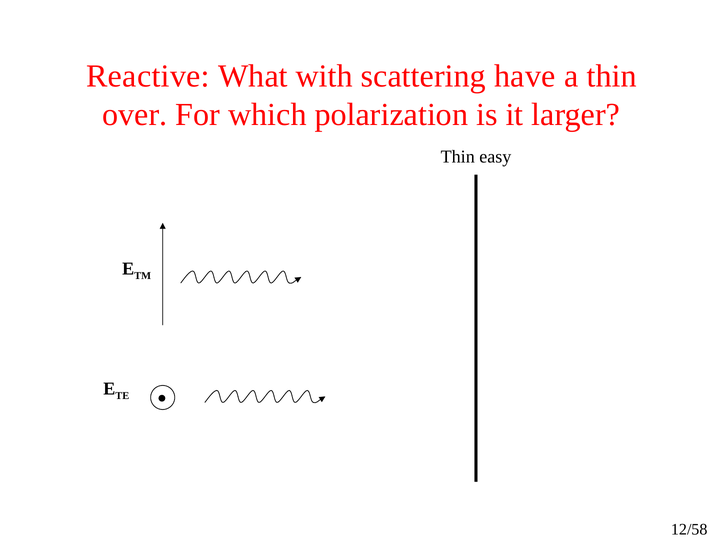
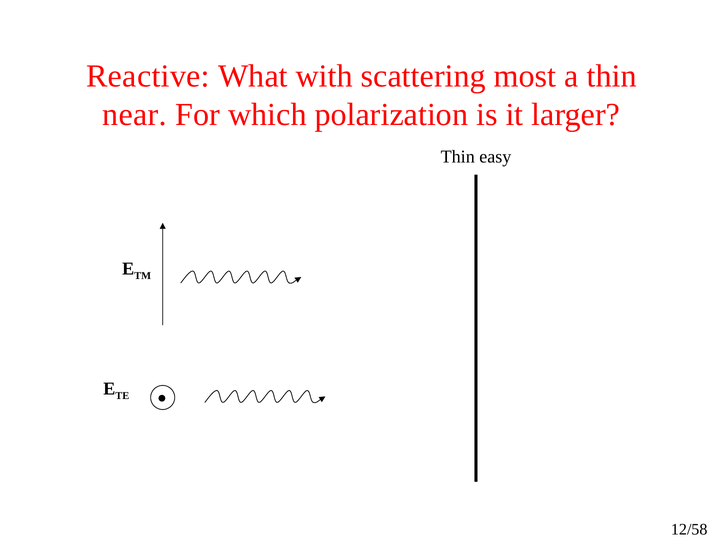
have: have -> most (525, 76)
over: over -> near (135, 115)
